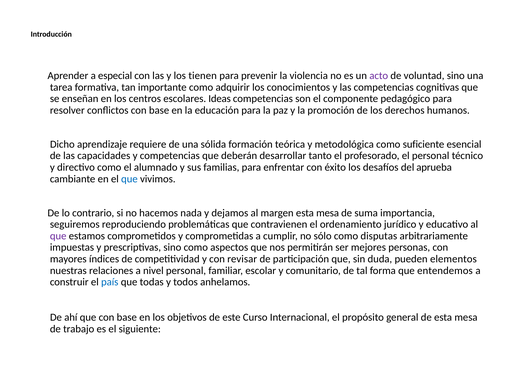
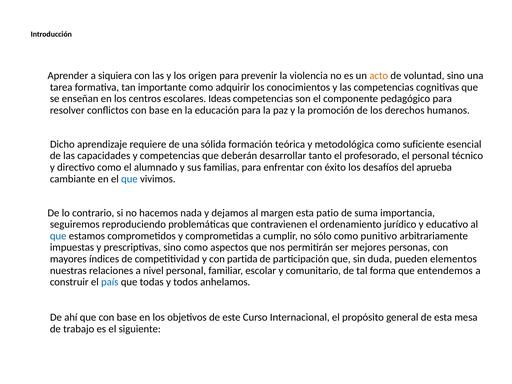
especial: especial -> siquiera (115, 76)
tienen: tienen -> origen (203, 76)
acto colour: purple -> orange (379, 76)
margen esta mesa: mesa -> patio (328, 213)
que colour: purple -> blue (58, 236)
disputas: disputas -> punitivo (379, 236)
revisar: revisar -> partida (242, 259)
